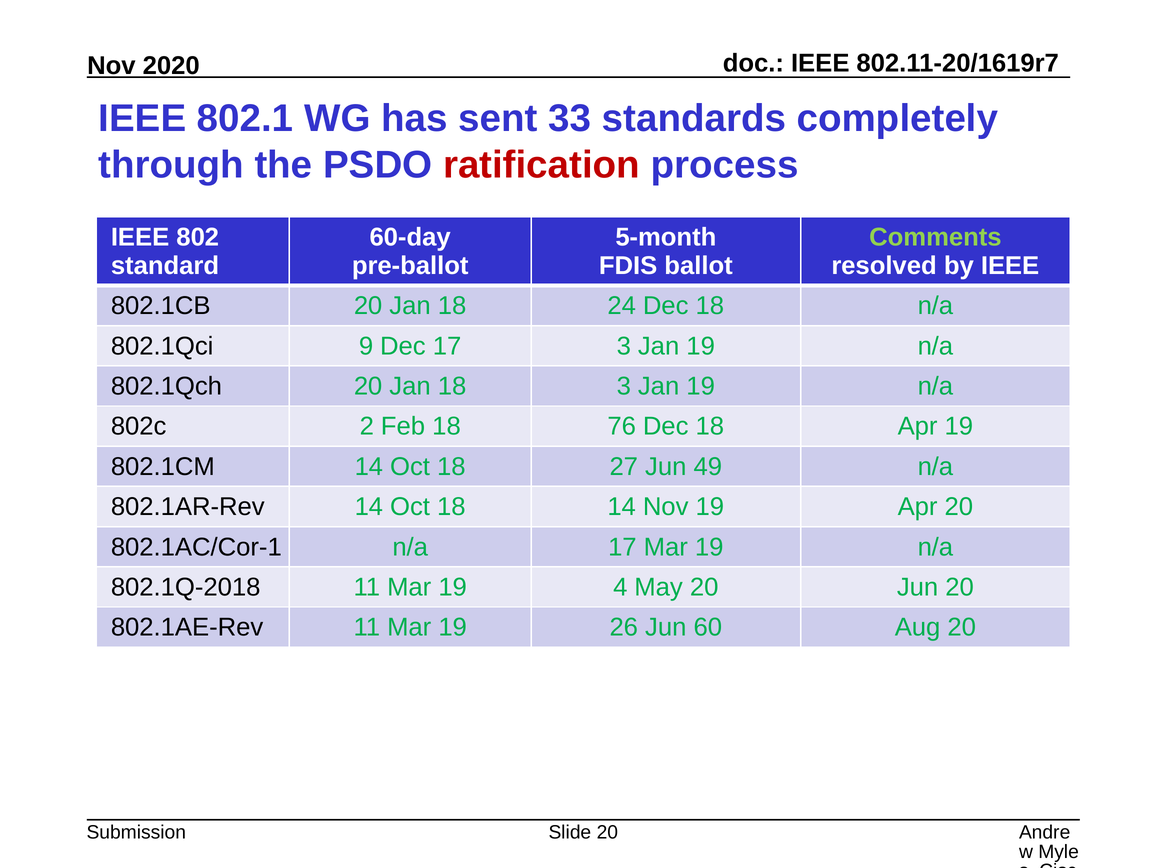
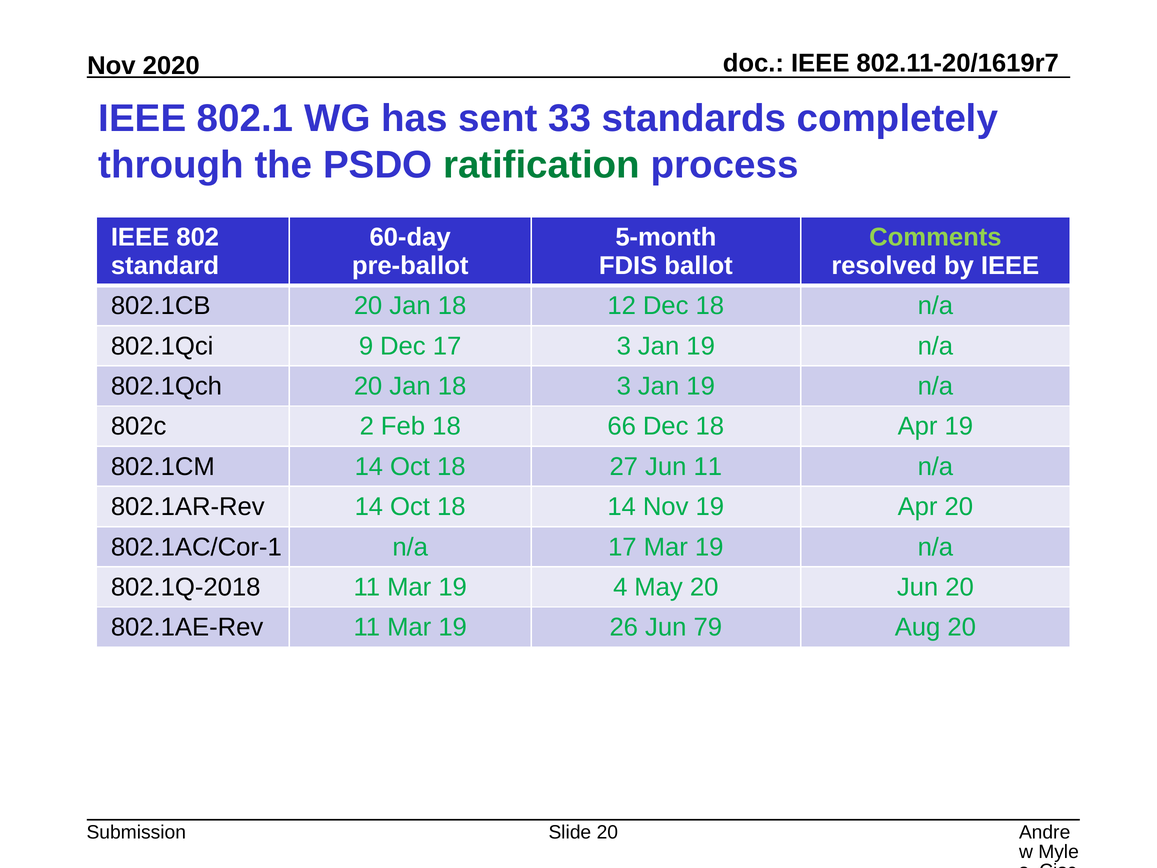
ratification colour: red -> green (541, 165)
24: 24 -> 12 (622, 306)
76: 76 -> 66 (622, 426)
Jun 49: 49 -> 11 (708, 467)
60: 60 -> 79 (708, 627)
